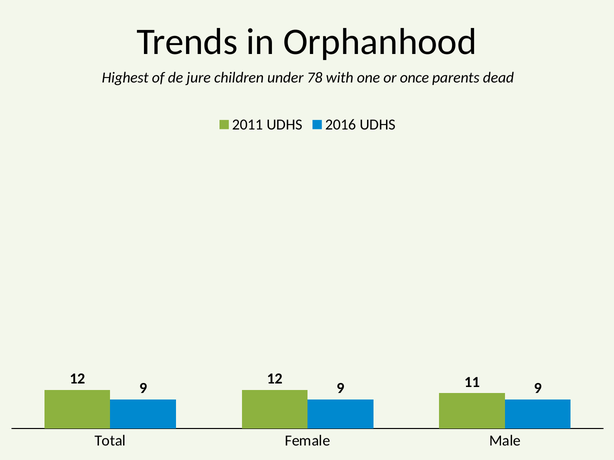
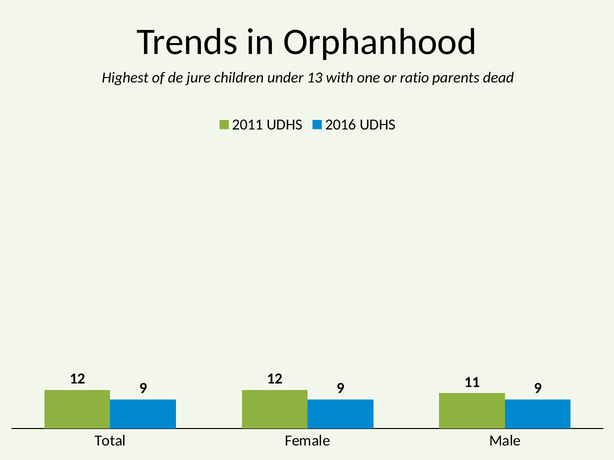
78: 78 -> 13 (315, 78)
once: once -> ratio (414, 78)
